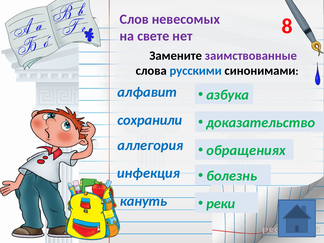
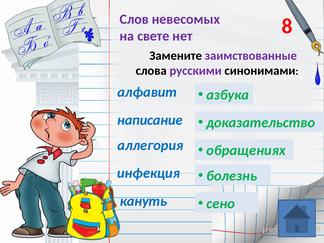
русскими colour: blue -> purple (196, 71)
сохранили: сохранили -> написание (150, 120)
реки: реки -> сено (221, 204)
